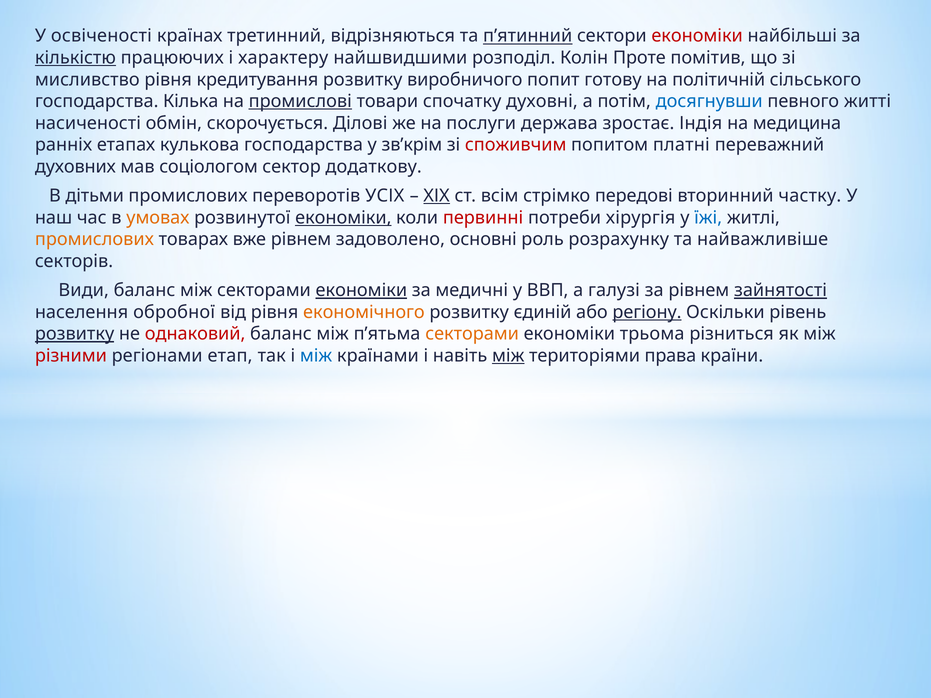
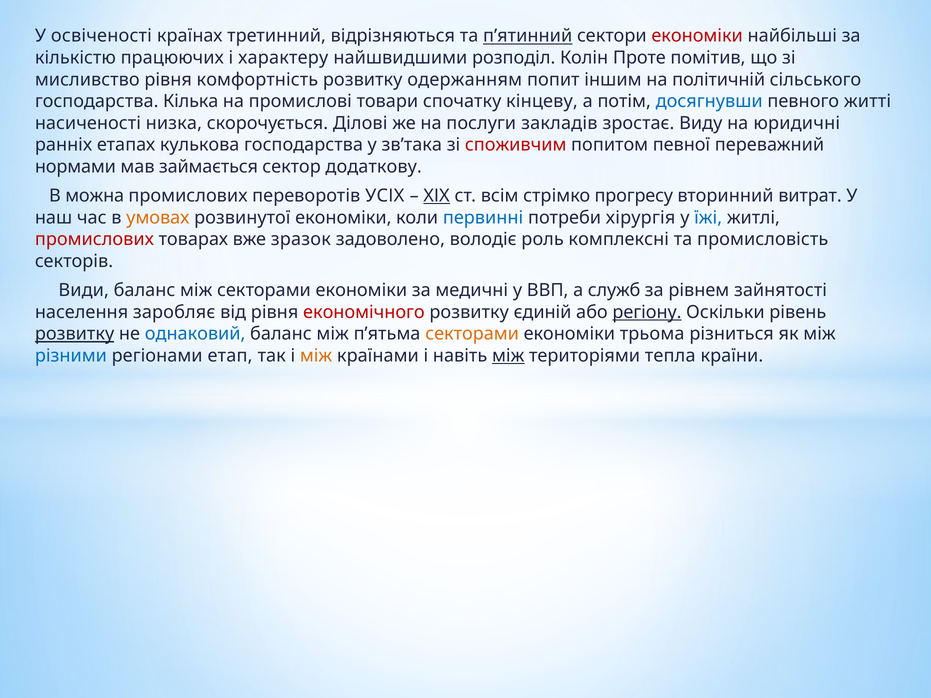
кількістю underline: present -> none (75, 58)
кредитування: кредитування -> комфортність (257, 80)
виробничого: виробничого -> одержанням (465, 80)
готову: готову -> іншим (613, 80)
промислові underline: present -> none (300, 101)
духовні: духовні -> кінцеву (542, 101)
обмін: обмін -> низка (174, 123)
держава: держава -> закладів (559, 123)
Індія: Індія -> Виду (701, 123)
медицина: медицина -> юридичні (797, 123)
зв’крім: зв’крім -> зв’така (412, 145)
платні: платні -> певної (681, 145)
духовних: духовних -> нормами (75, 167)
соціологом: соціологом -> займається (209, 167)
дітьми: дітьми -> можна (95, 196)
передові: передові -> прогресу (634, 196)
частку: частку -> витрат (810, 196)
економіки underline: present -> none (343, 218)
первинні colour: red -> blue (483, 218)
промислових colour: orange -> red (94, 239)
вже рівнем: рівнем -> зразок (301, 239)
основні: основні -> володіє (483, 239)
розрахунку: розрахунку -> комплексні (619, 239)
найважливіше: найважливіше -> промисловість (763, 239)
економіки underline: present -> none (361, 291)
галузі: галузі -> служб (614, 291)
зайнятості underline: present -> none (781, 291)
обробної: обробної -> заробляє (174, 312)
економічного colour: orange -> red (364, 312)
однаковий colour: red -> blue (195, 334)
різними colour: red -> blue (71, 356)
між colour: blue -> orange (316, 356)
права: права -> тепла (670, 356)
